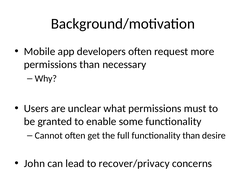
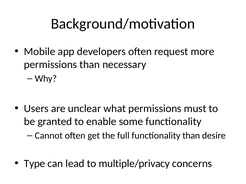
John: John -> Type (35, 164)
recover/privacy: recover/privacy -> multiple/privacy (134, 164)
